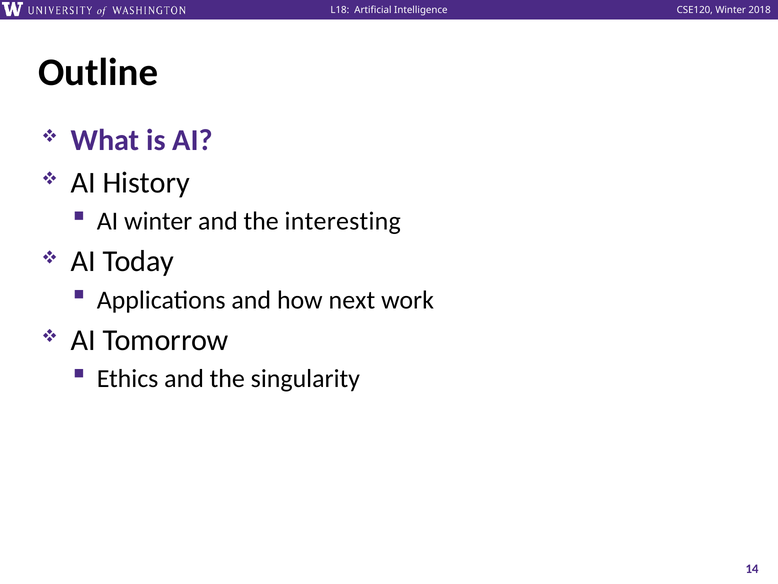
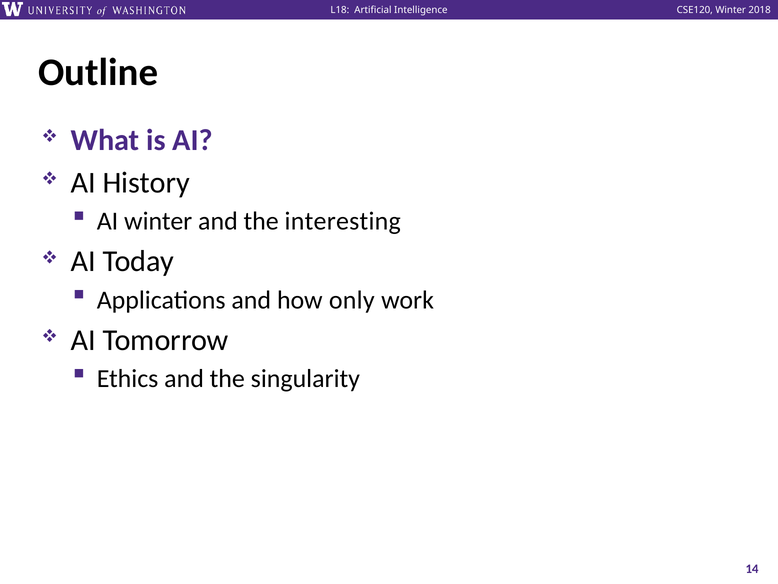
next: next -> only (352, 300)
